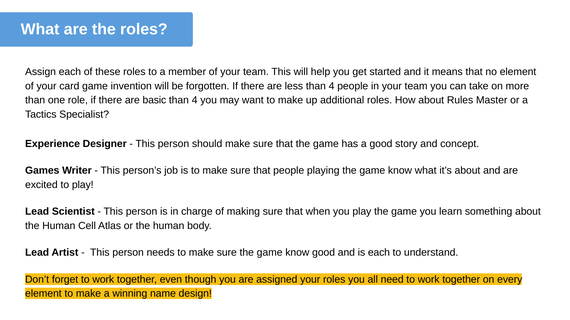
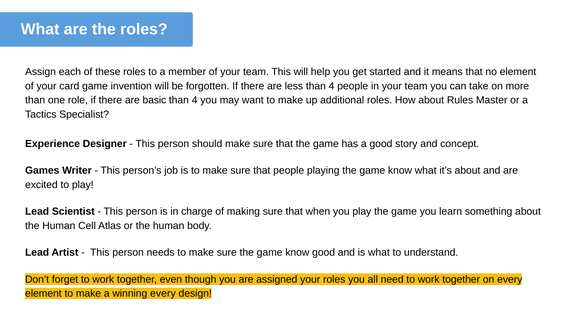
is each: each -> what (379, 253)
winning name: name -> every (163, 294)
